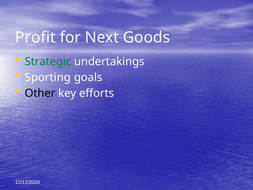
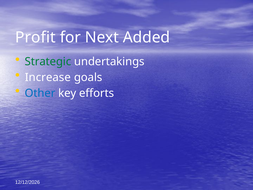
Goods: Goods -> Added (146, 37)
Sporting: Sporting -> Increase (48, 77)
Other colour: black -> blue (40, 93)
